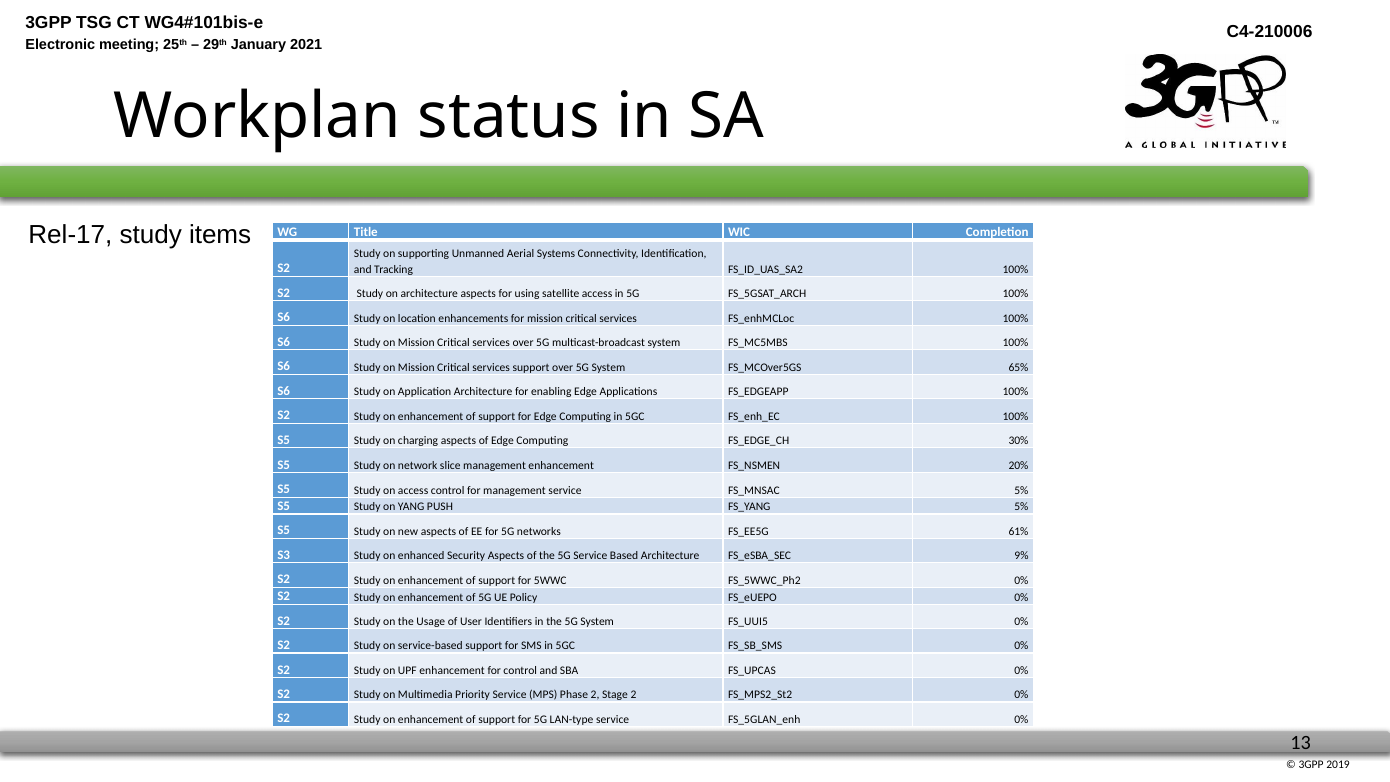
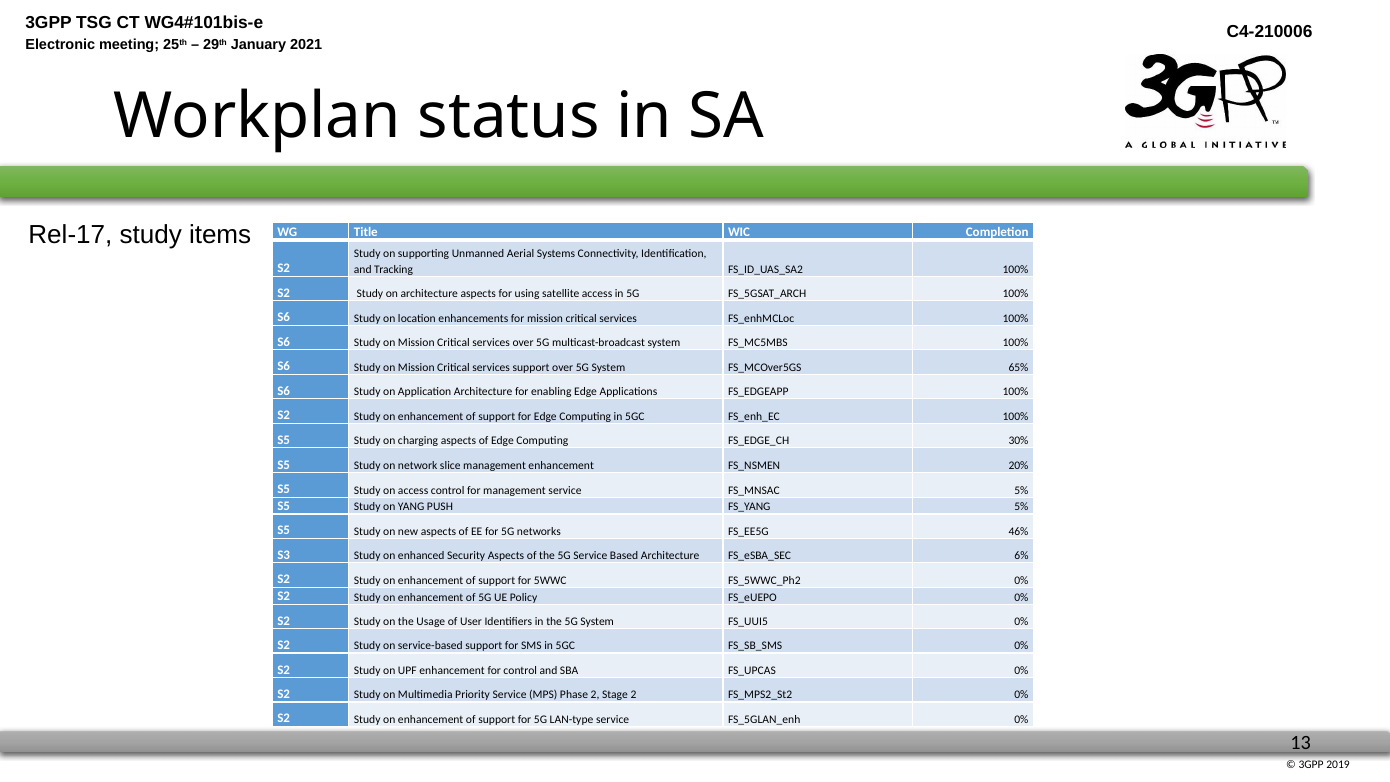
61%: 61% -> 46% (1019, 531)
9%: 9% -> 6% (1022, 556)
